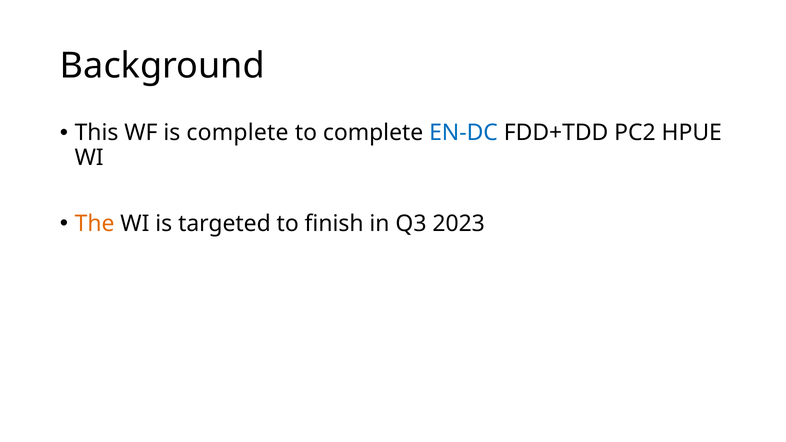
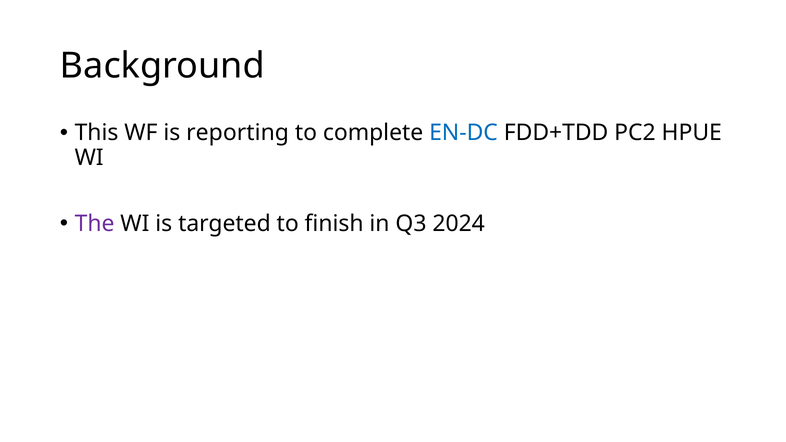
is complete: complete -> reporting (238, 133)
The colour: orange -> purple (95, 224)
2023: 2023 -> 2024 (459, 224)
